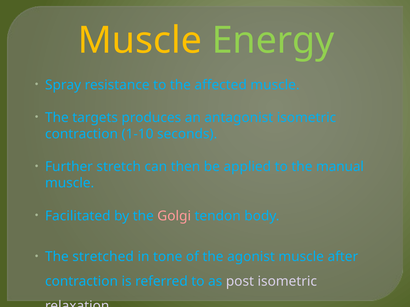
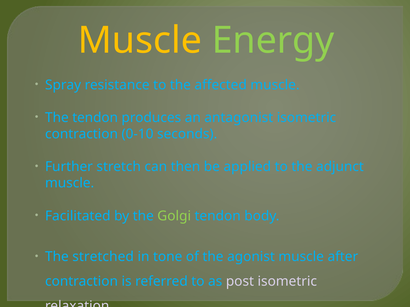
The targets: targets -> tendon (95, 118)
1-10: 1-10 -> 0-10 (138, 134)
manual: manual -> adjunct (340, 167)
Golgi colour: pink -> light green (174, 216)
